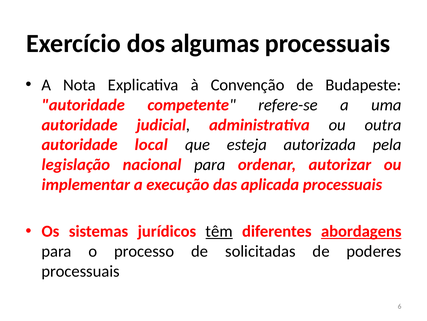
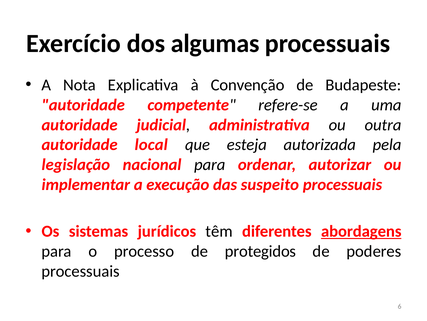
aplicada: aplicada -> suspeito (270, 184)
têm underline: present -> none (219, 231)
solicitadas: solicitadas -> protegidos (261, 251)
